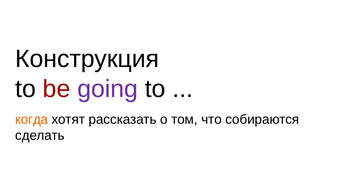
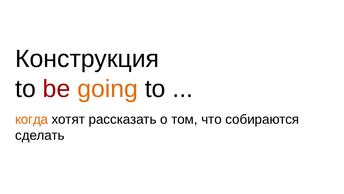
going colour: purple -> orange (108, 89)
